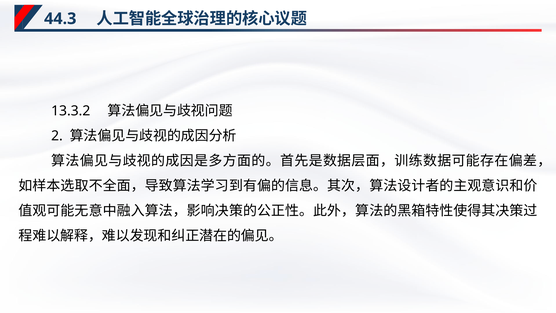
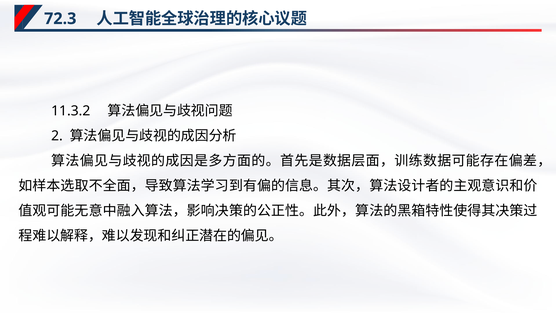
44.3: 44.3 -> 72.3 (60, 19)
13.3.2: 13.3.2 -> 11.3.2 (71, 111)
